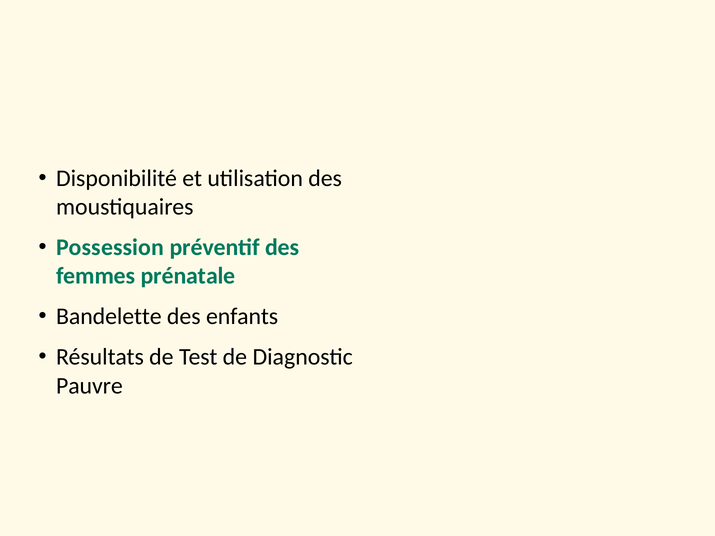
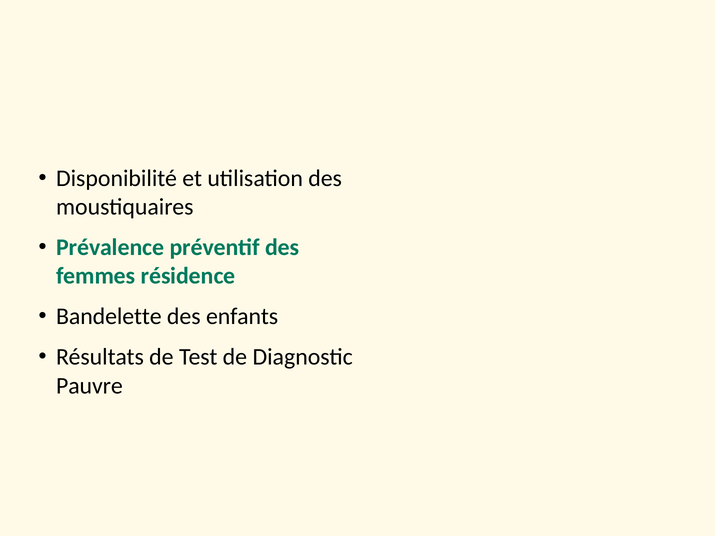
Possession: Possession -> Prévalence (110, 248)
prénatale: prénatale -> résidence (188, 276)
